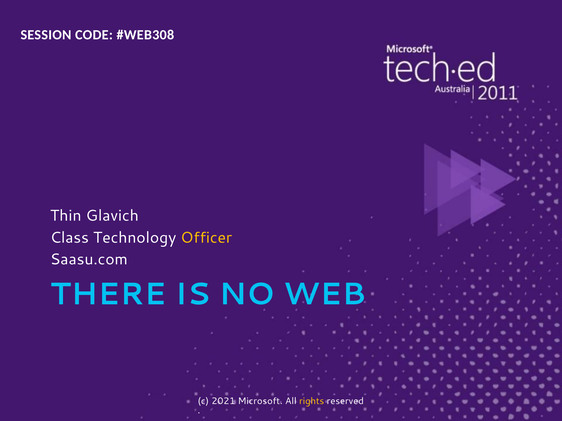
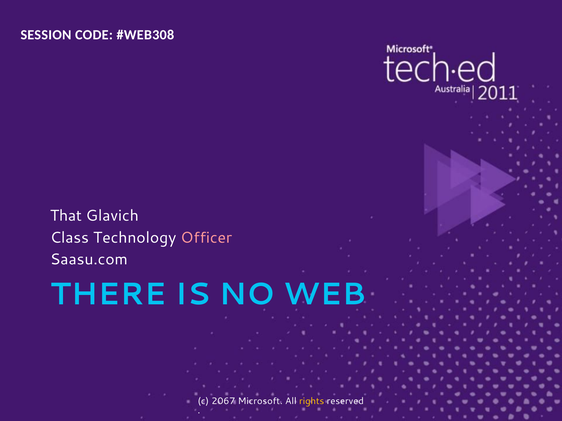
Thin: Thin -> That (66, 216)
Officer colour: yellow -> pink (206, 238)
2021: 2021 -> 2067 (223, 402)
